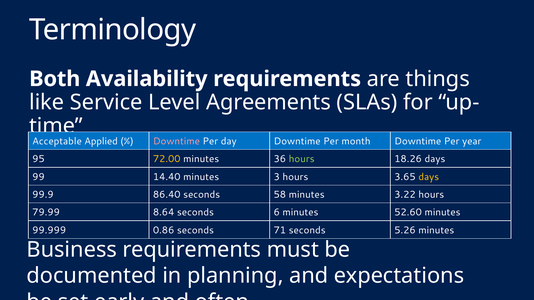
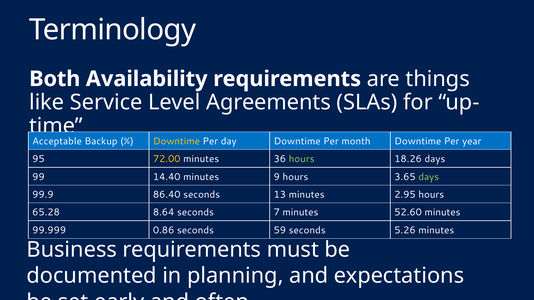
Applied: Applied -> Backup (101, 141)
Downtime colour: pink -> yellow (176, 141)
3: 3 -> 9 (277, 177)
days colour: yellow -> light green (429, 177)
58: 58 -> 13 (280, 195)
3.22: 3.22 -> 2.95 (405, 195)
79.99: 79.99 -> 65.28 (46, 213)
6: 6 -> 7 (277, 213)
71: 71 -> 59 (280, 230)
